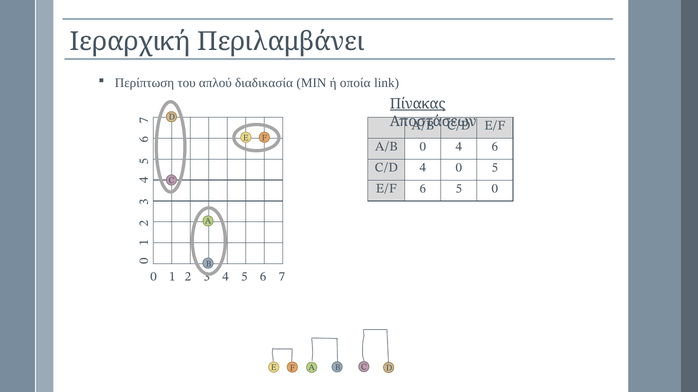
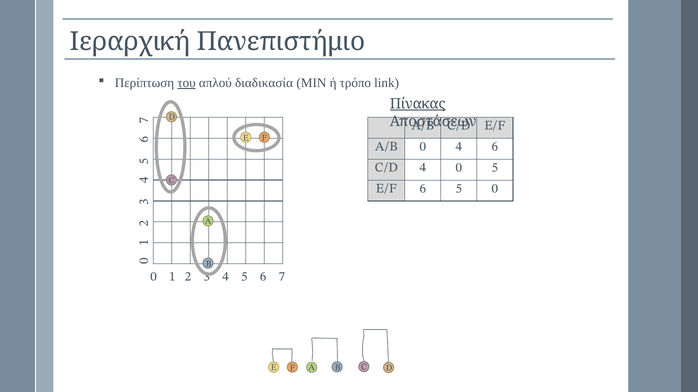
Περιλαμβάνει: Περιλαμβάνει -> Πανεπιστήμιο (281, 42)
του underline: none -> present (187, 83)
οποία: οποία -> τρόπο (355, 83)
